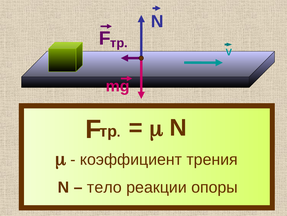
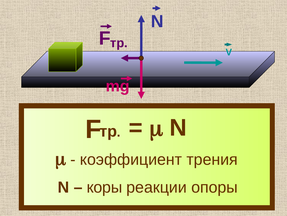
тело: тело -> коры (105, 187)
